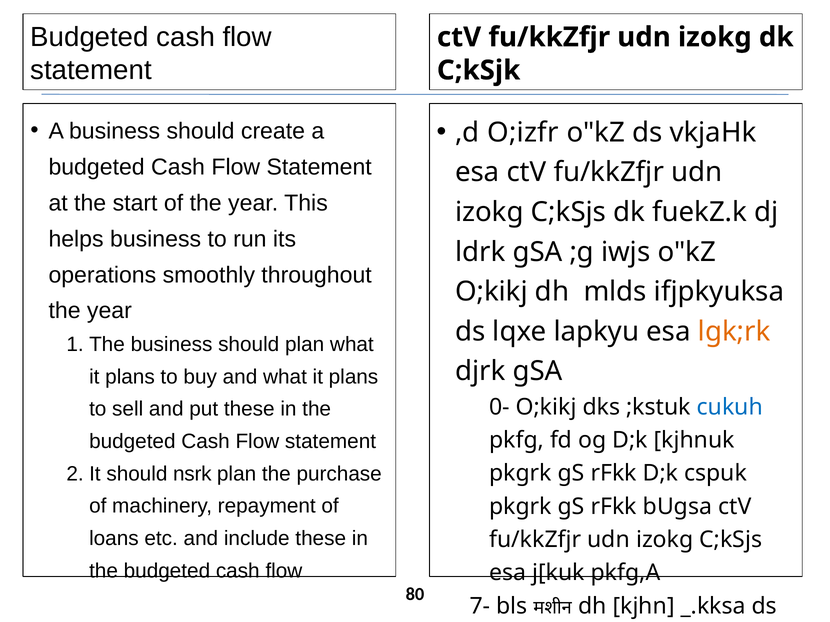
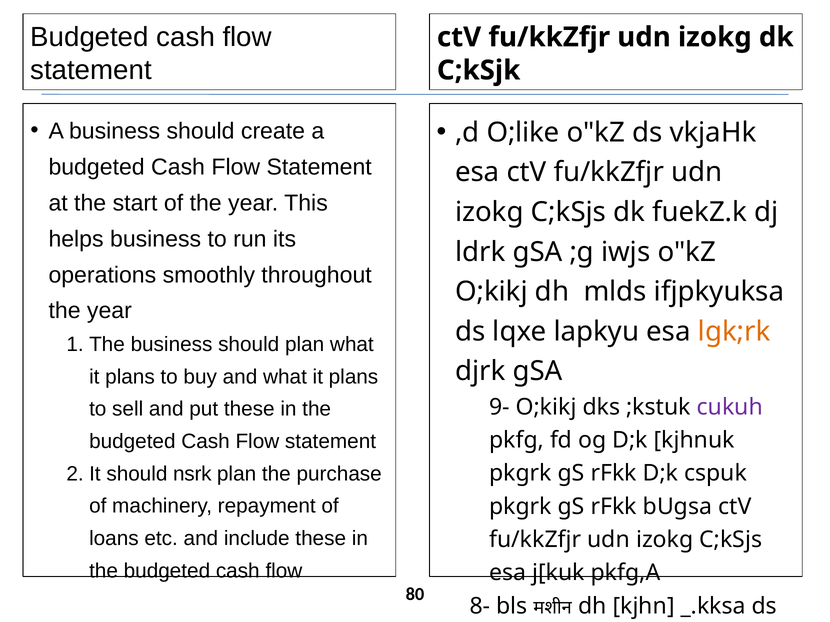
O;izfr: O;izfr -> O;like (523, 133)
0-: 0- -> 9- (499, 407)
cukuh colour: blue -> purple (730, 407)
7-: 7- -> 8- (480, 606)
